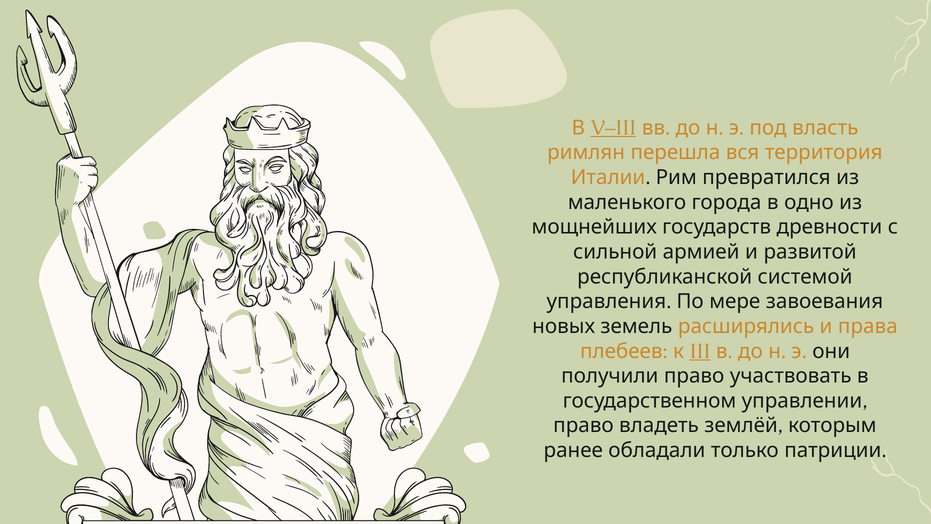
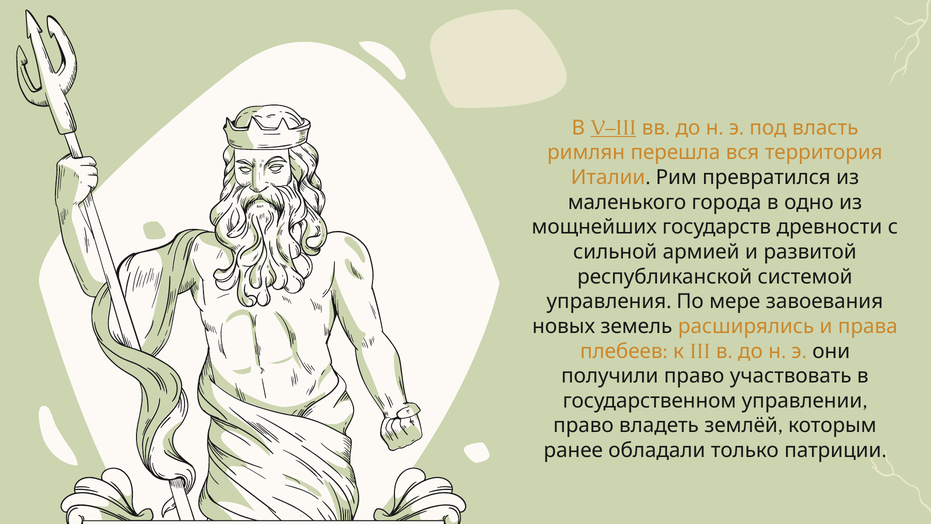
III underline: present -> none (700, 351)
